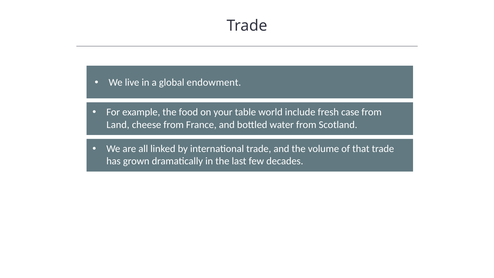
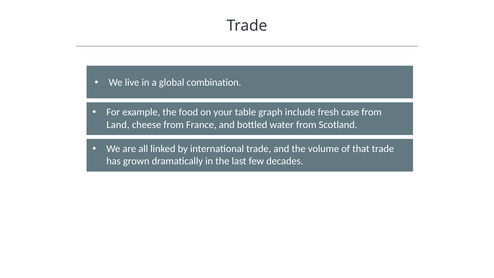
endowment: endowment -> combination (214, 83)
world: world -> graph (270, 112)
